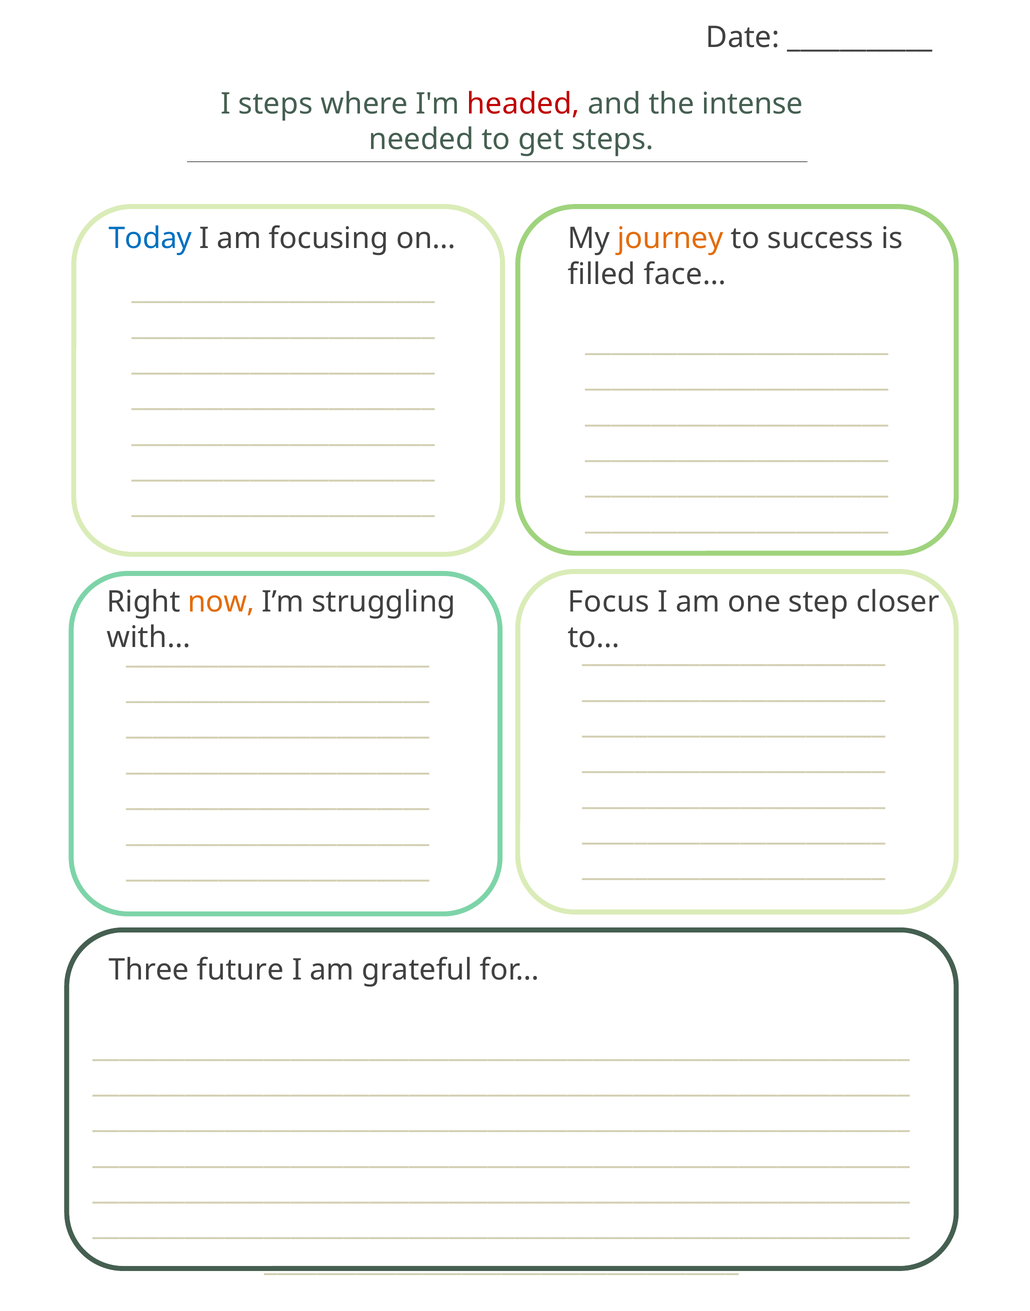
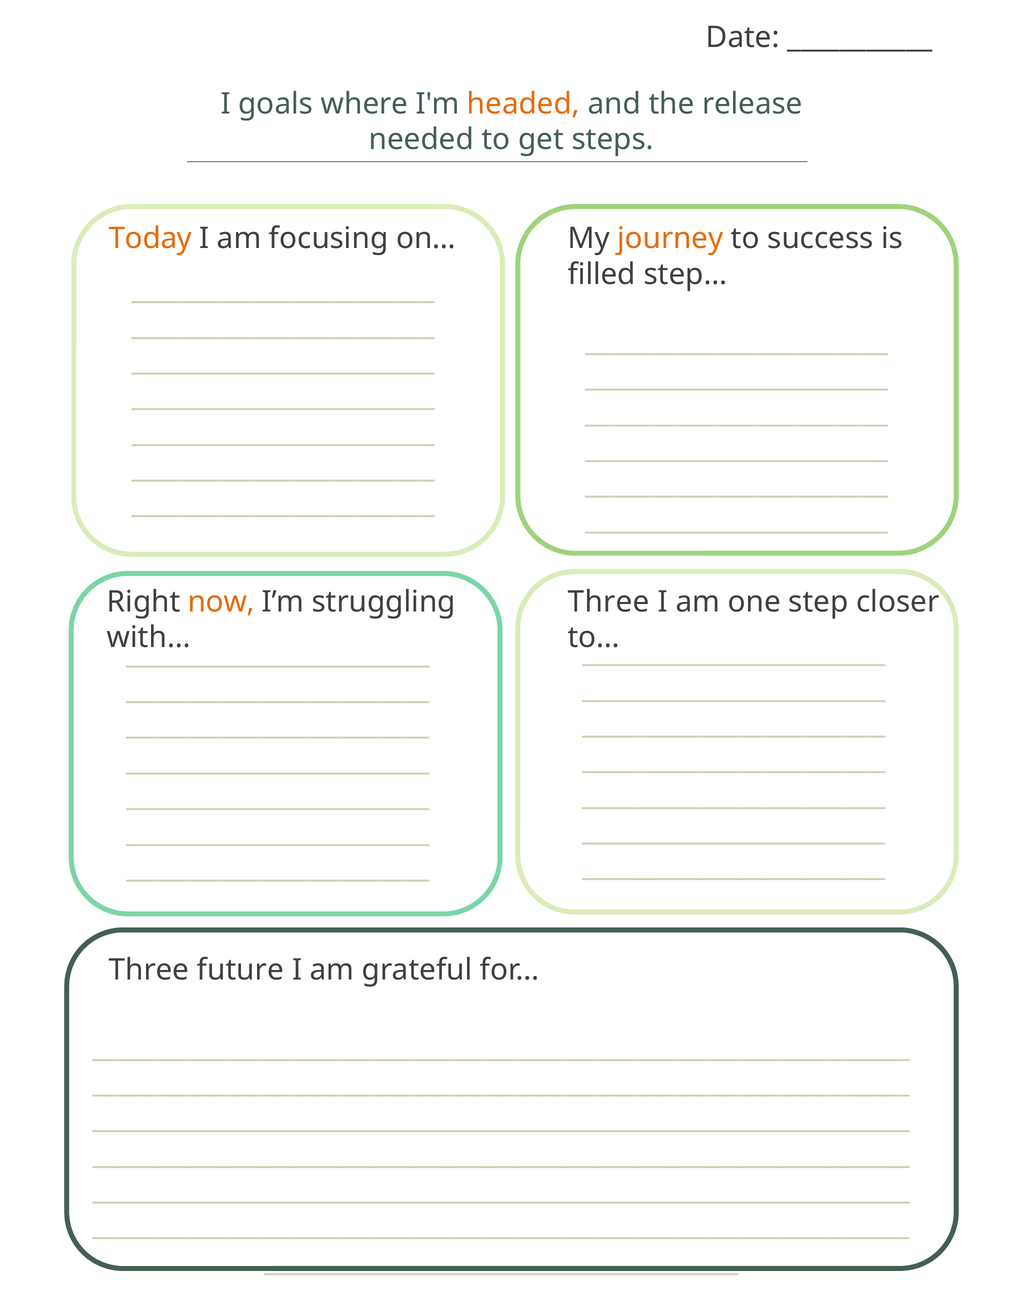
I steps: steps -> goals (276, 104)
headed colour: red -> orange (523, 104)
intense: intense -> release (752, 104)
Today colour: blue -> orange (150, 239)
face…: face… -> step… (685, 274)
Focus: Focus -> Three (609, 602)
